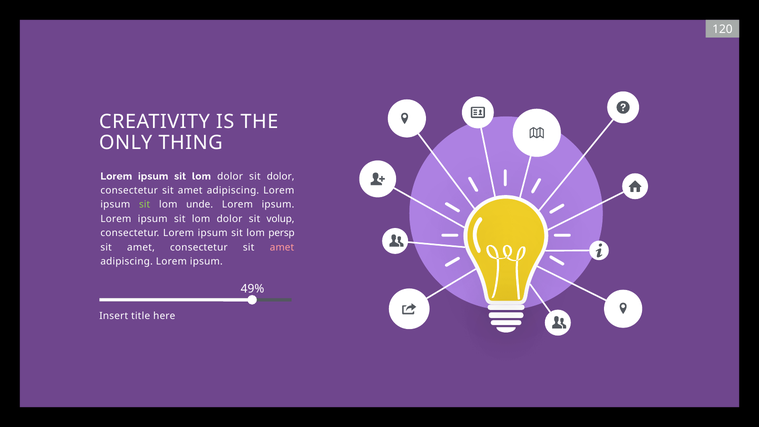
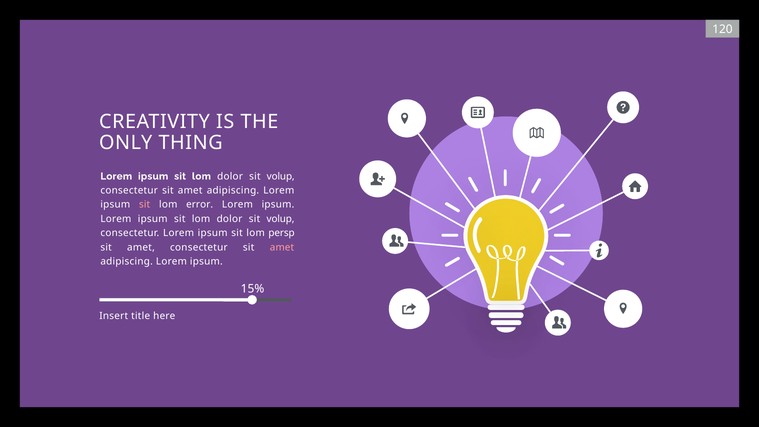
dolor: dolor -> volup (281, 176)
sit colour: light green -> pink (145, 205)
unde: unde -> error (200, 205)
49%: 49% -> 15% (252, 289)
